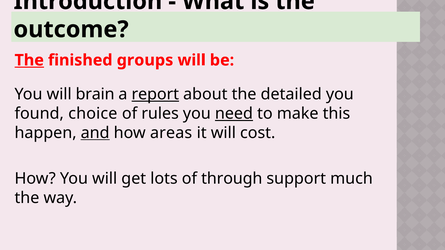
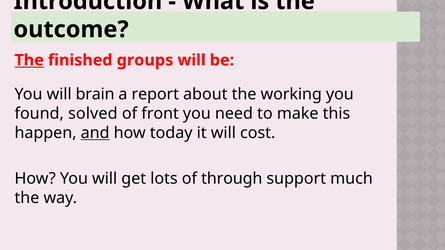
report underline: present -> none (155, 94)
detailed: detailed -> working (291, 94)
choice: choice -> solved (93, 114)
rules: rules -> front (160, 114)
need underline: present -> none (234, 114)
areas: areas -> today (171, 133)
